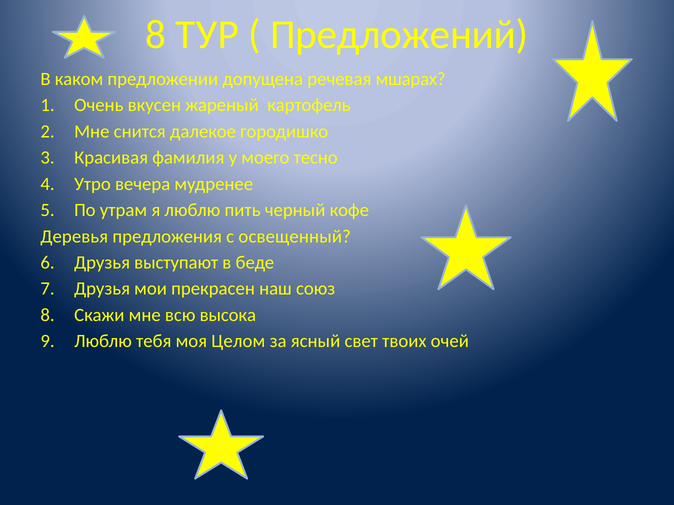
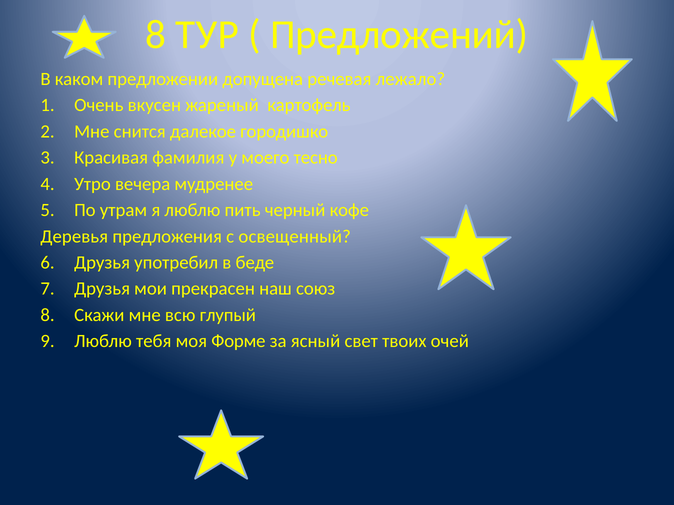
мшарах: мшарах -> лежало (410, 79)
выступают: выступают -> употребил (176, 263)
высока: высока -> глупый (228, 315)
Целом: Целом -> Форме (238, 342)
